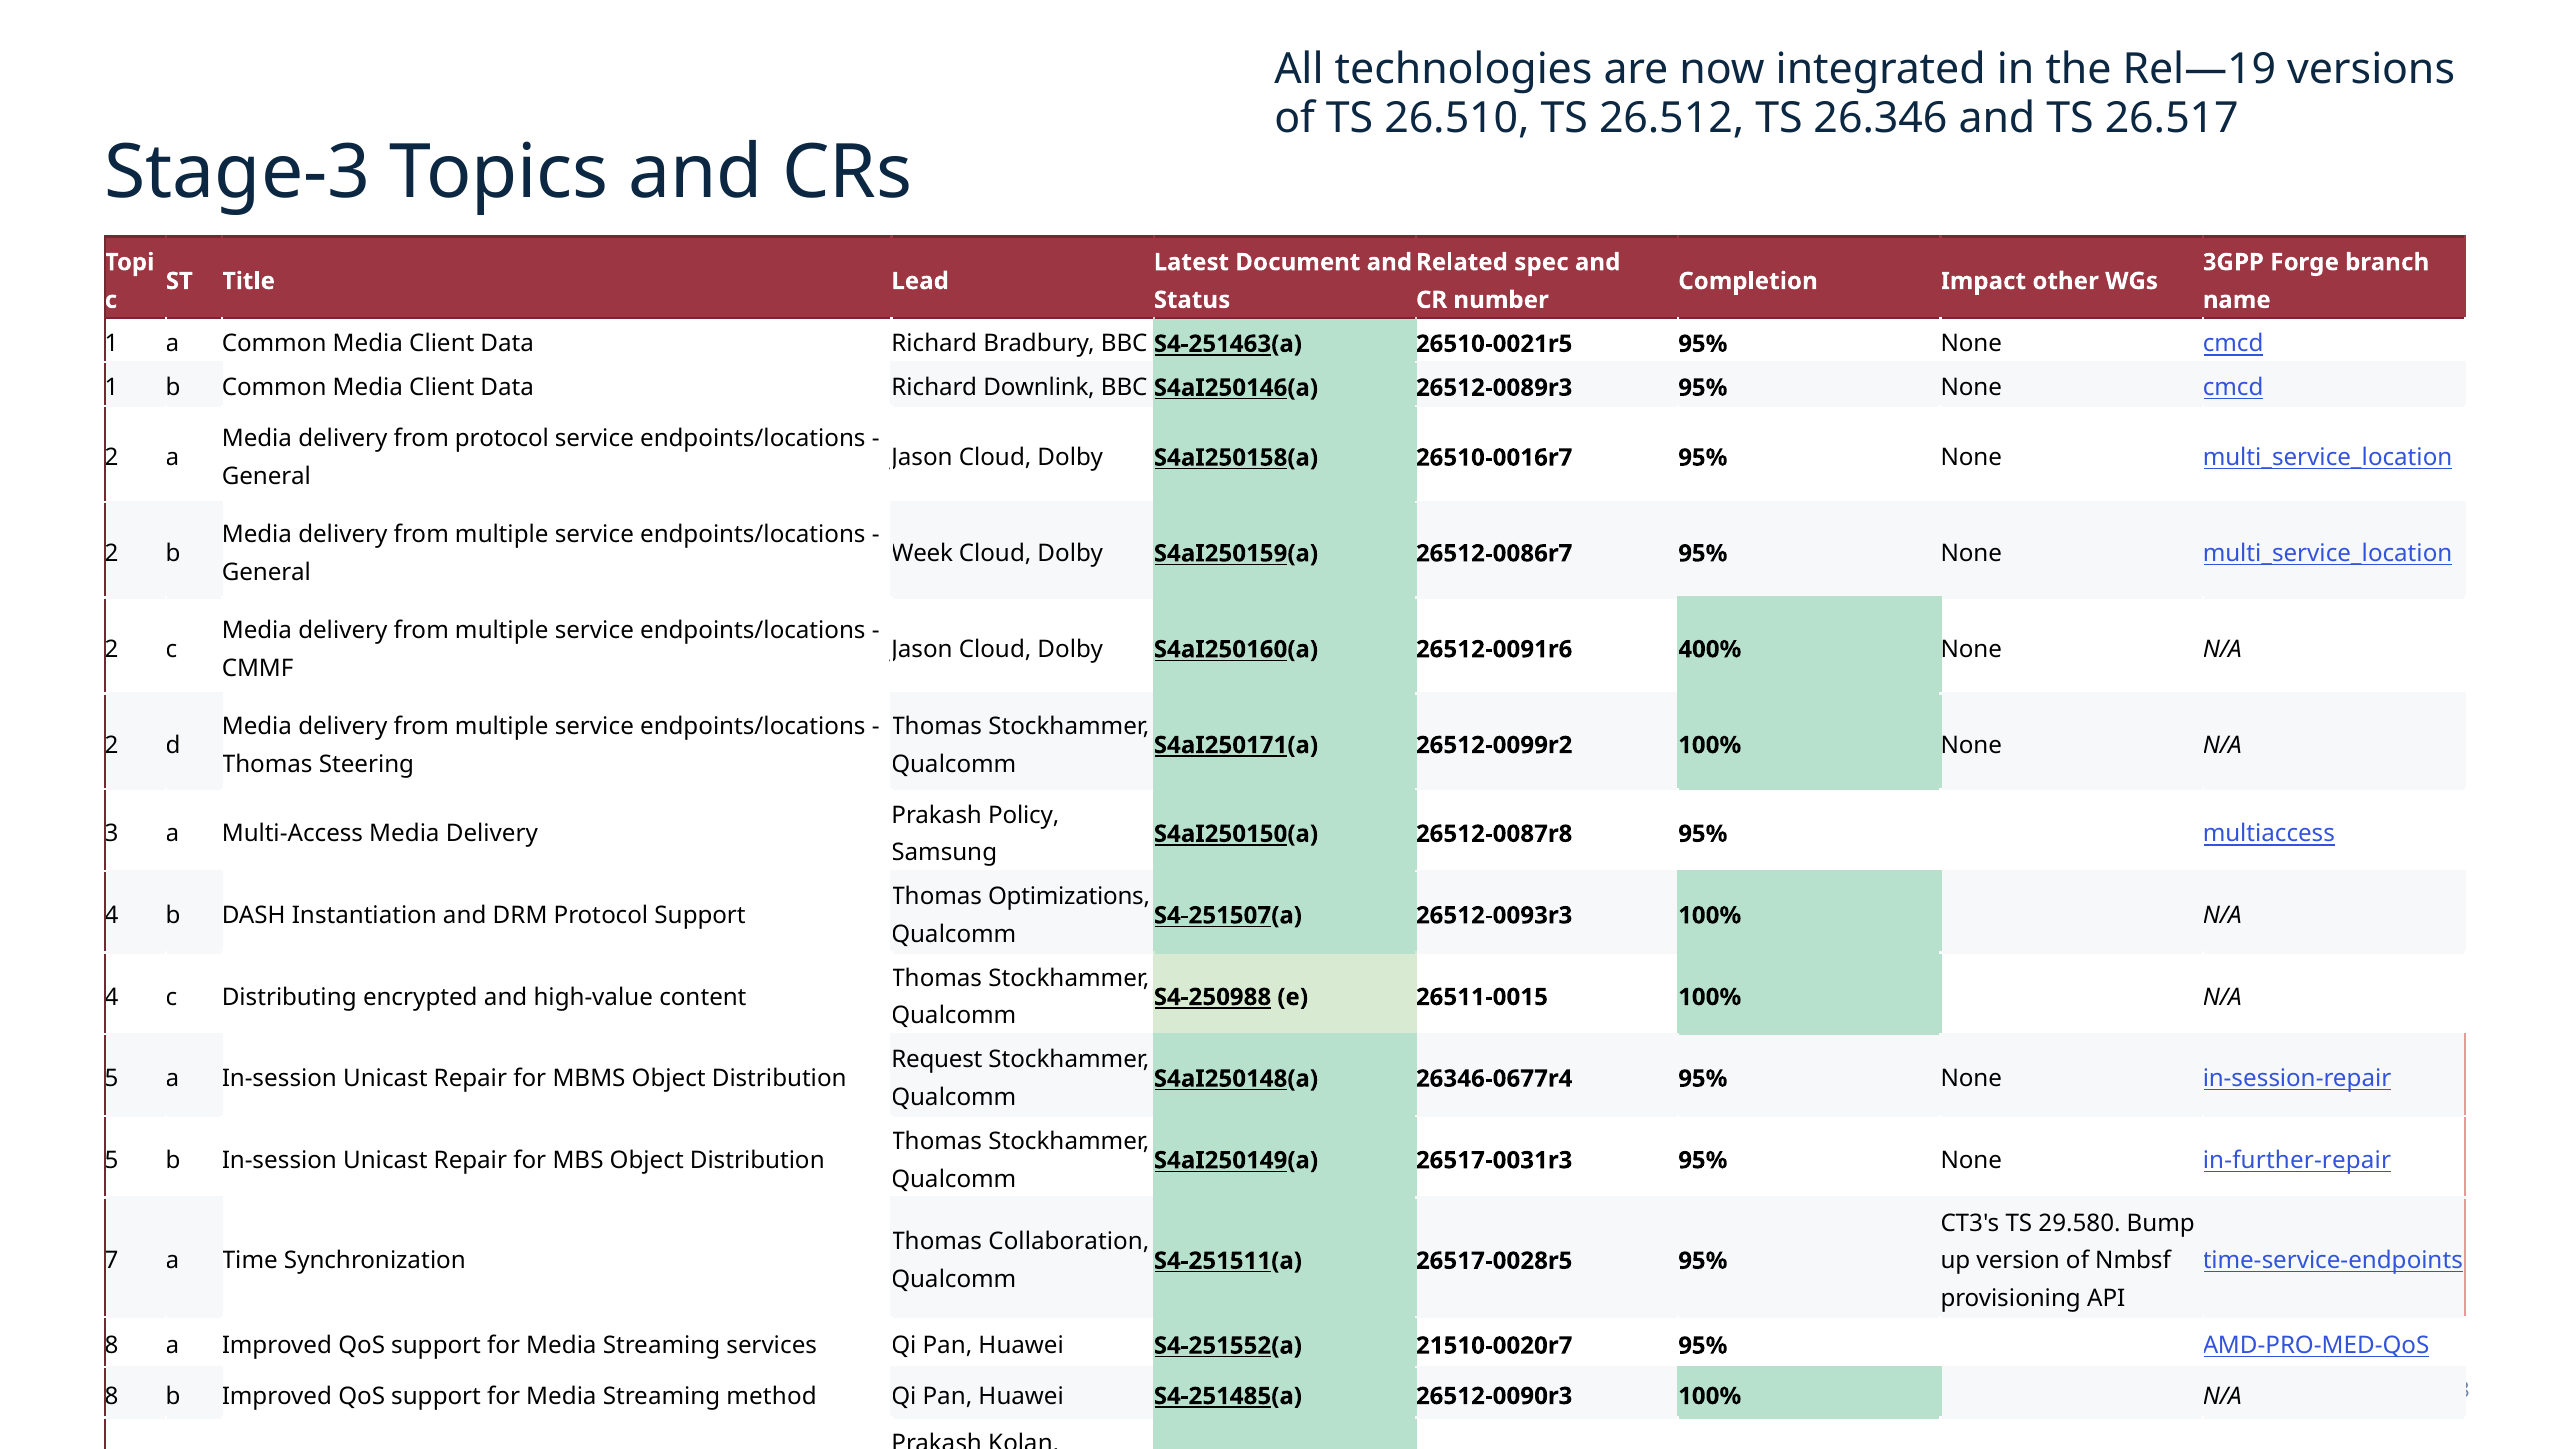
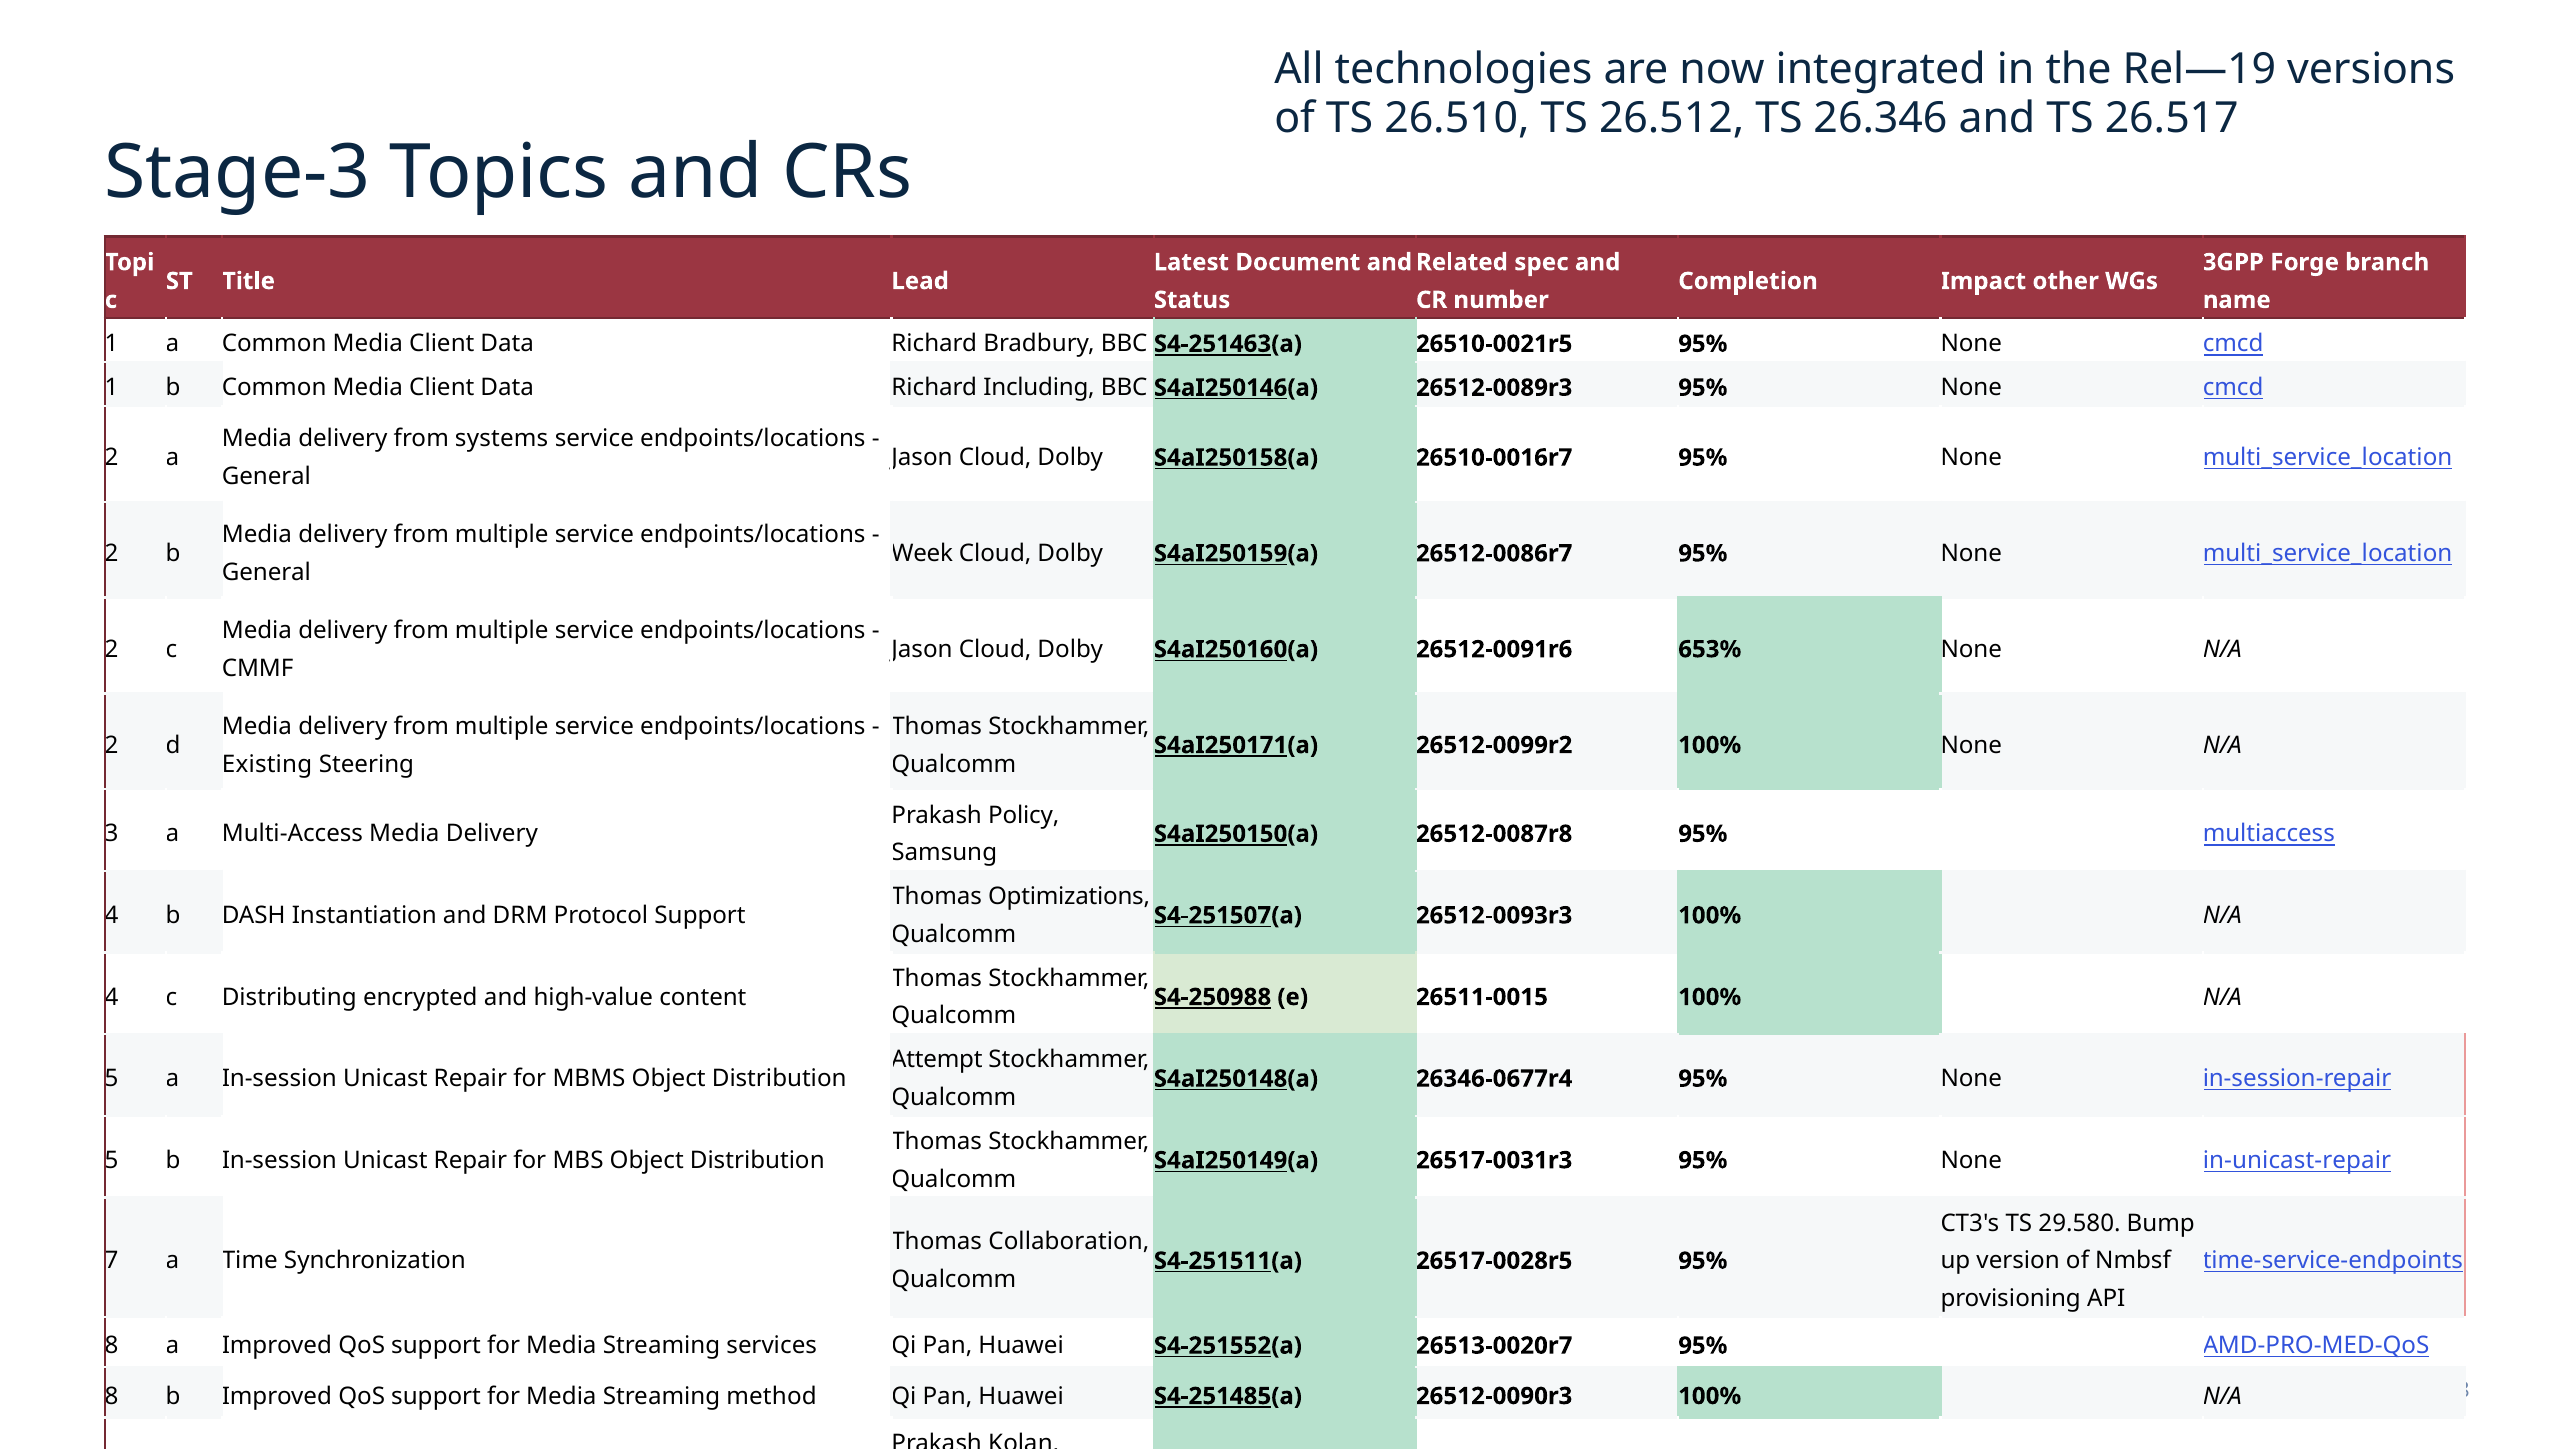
Downlink: Downlink -> Including (1039, 388)
from protocol: protocol -> systems (502, 439)
400%: 400% -> 653% (1710, 649)
Thomas: Thomas -> Existing (267, 764)
Request: Request -> Attempt (937, 1060)
in-further-repair: in-further-repair -> in-unicast-repair (2297, 1160)
21510-0020r7: 21510-0020r7 -> 26513-0020r7 (1494, 1346)
